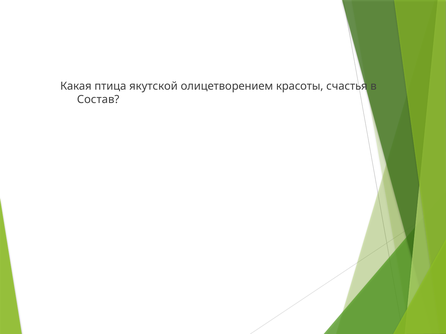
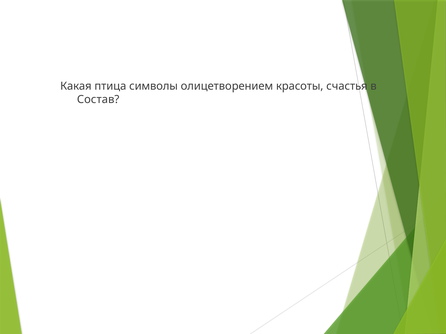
якутской: якутской -> символы (154, 86)
